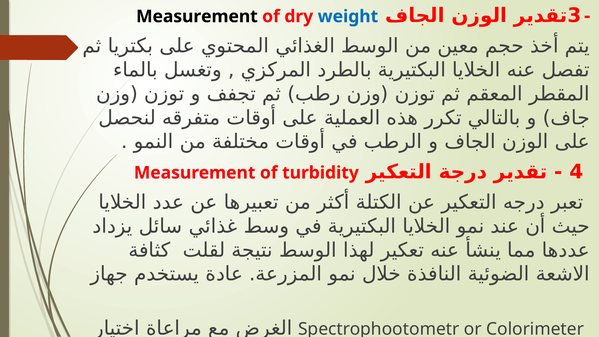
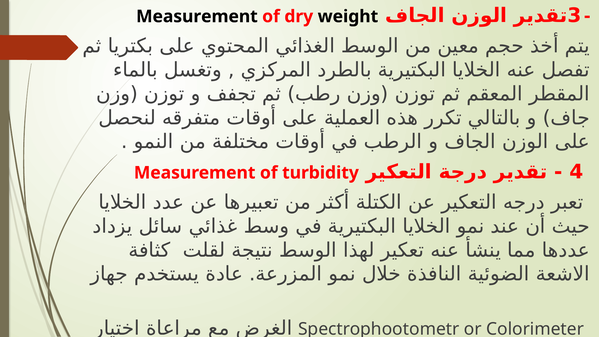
weight colour: blue -> black (348, 16)
